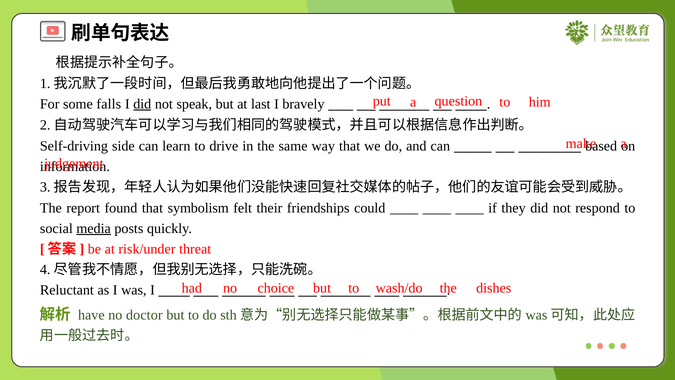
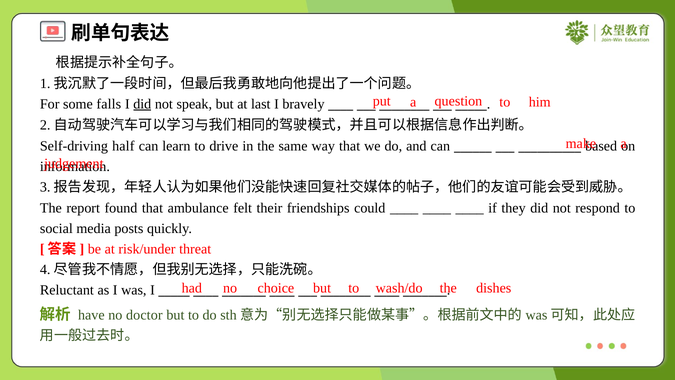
side: side -> half (123, 146)
symbolism: symbolism -> ambulance (198, 208)
media underline: present -> none (94, 228)
